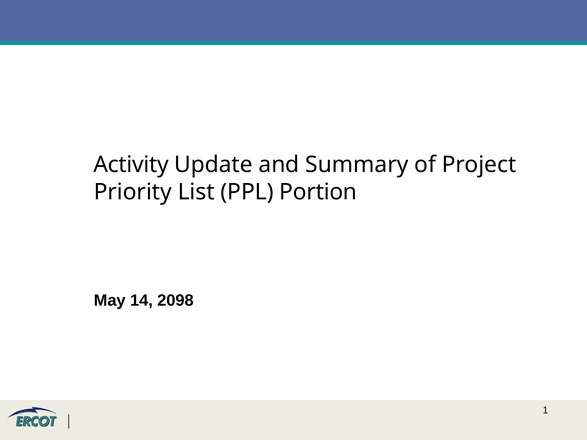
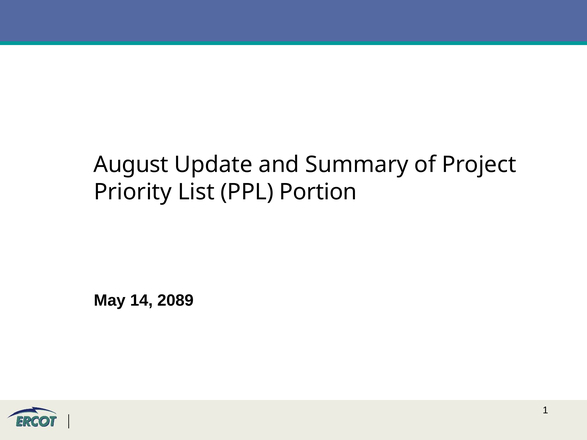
Activity: Activity -> August (131, 165)
2098: 2098 -> 2089 (175, 301)
